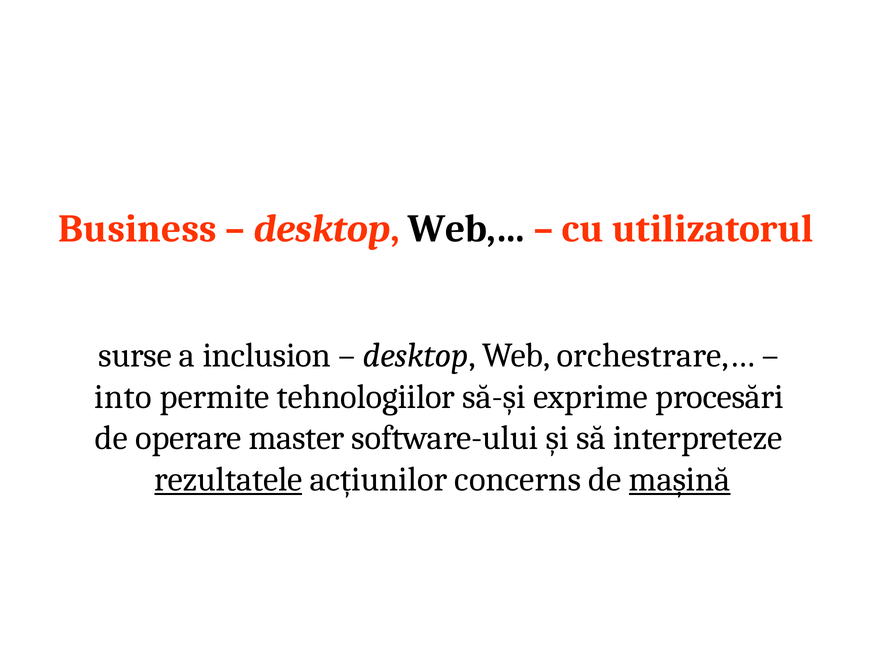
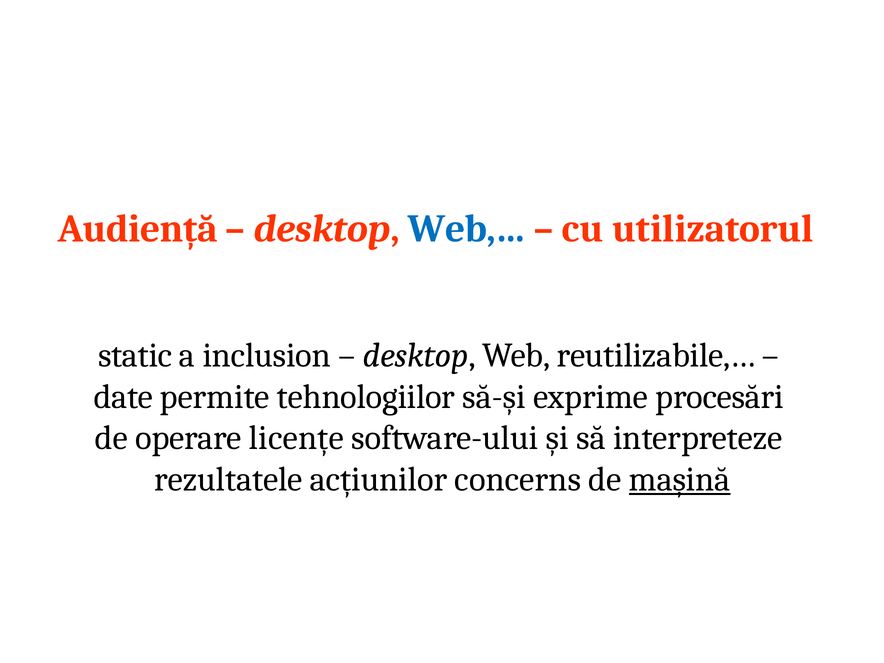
Business: Business -> Audiență (138, 229)
Web,… colour: black -> blue (467, 229)
surse: surse -> static (135, 355)
orchestrare,…: orchestrare,… -> reutilizabile,… (656, 355)
into: into -> date (123, 397)
master: master -> licențe (296, 438)
rezultatele underline: present -> none (228, 479)
